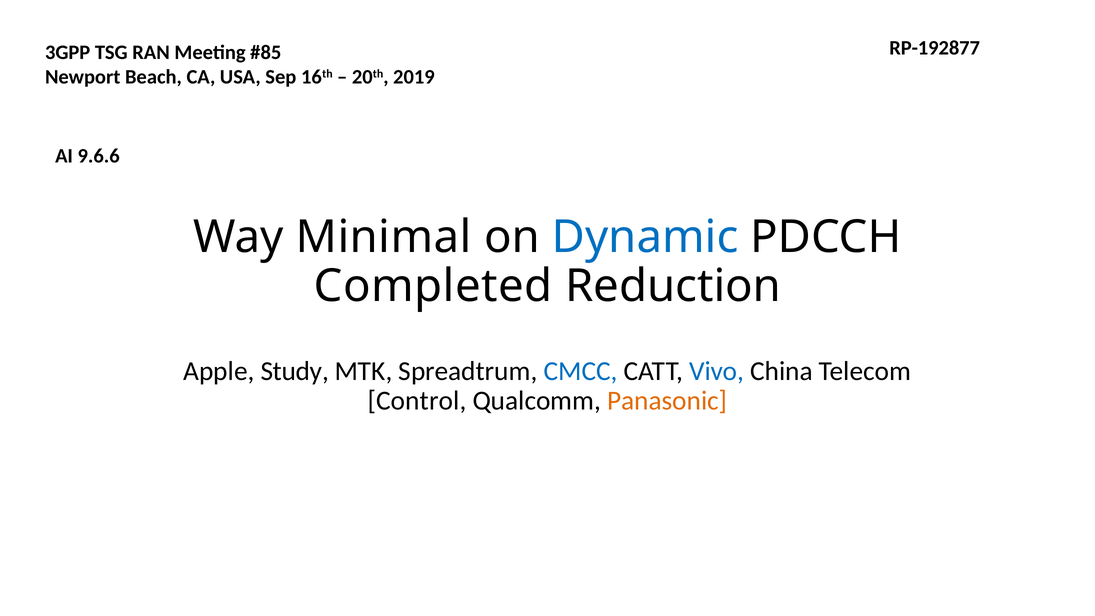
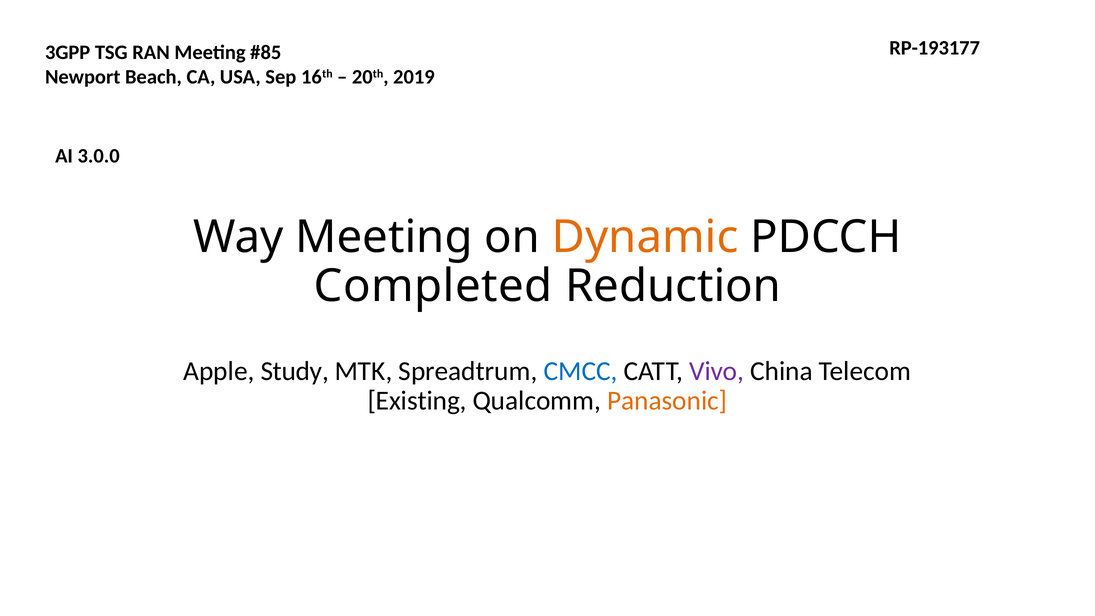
RP-192877: RP-192877 -> RP-193177 (935, 48)
9.6.6: 9.6.6 -> 3.0.0 (99, 156)
Way Minimal: Minimal -> Meeting (384, 237)
Dynamic colour: blue -> orange (645, 237)
Vivo colour: blue -> purple (717, 371)
Control: Control -> Existing (417, 401)
